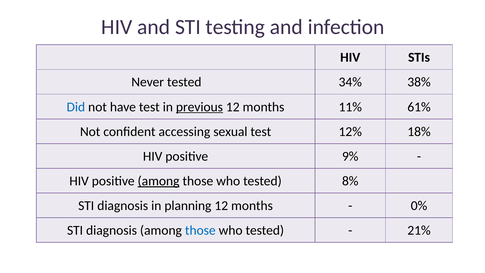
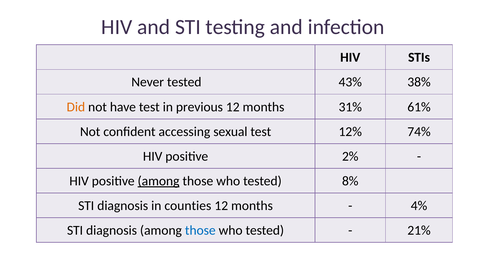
34%: 34% -> 43% (350, 82)
Did colour: blue -> orange (76, 107)
previous underline: present -> none (199, 107)
11%: 11% -> 31% (350, 107)
18%: 18% -> 74% (419, 132)
9%: 9% -> 2% (350, 156)
planning: planning -> counties (188, 206)
0%: 0% -> 4% (419, 206)
